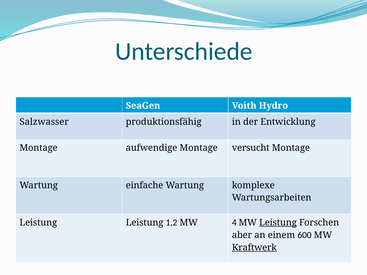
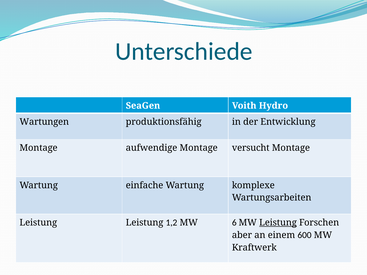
Salzwasser: Salzwasser -> Wartungen (44, 122)
4: 4 -> 6 (234, 223)
Kraftwerk underline: present -> none (254, 248)
